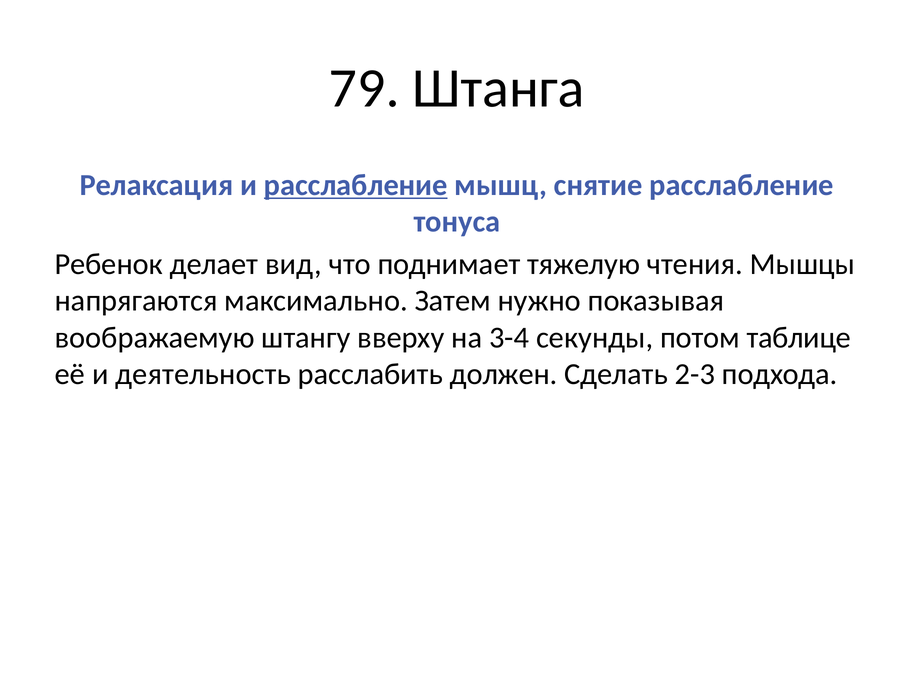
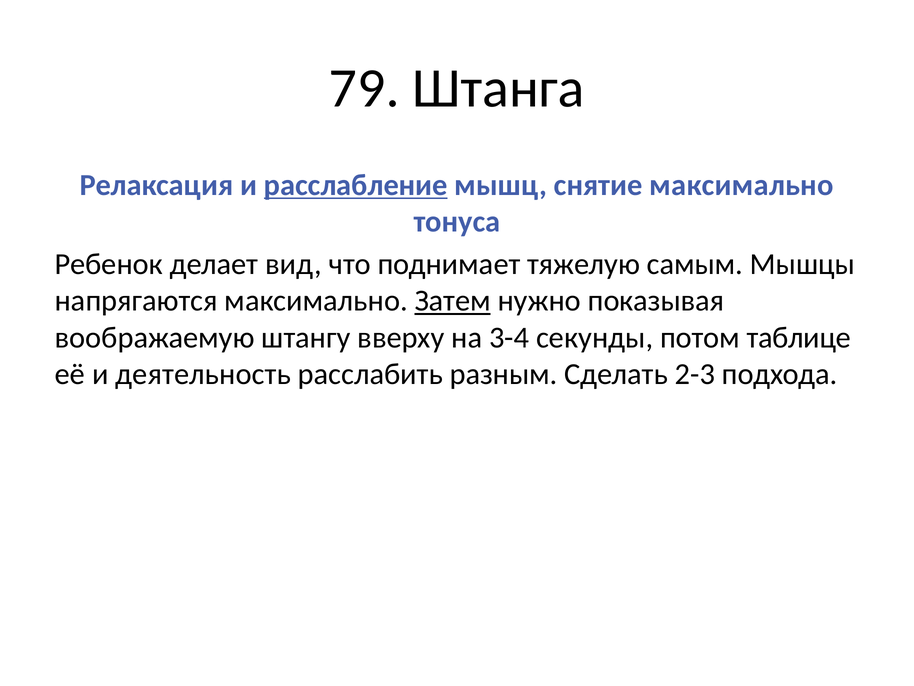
снятие расслабление: расслабление -> максимально (742, 185)
чтения: чтения -> самым (695, 264)
Затем underline: none -> present (453, 301)
должен: должен -> разным (504, 374)
